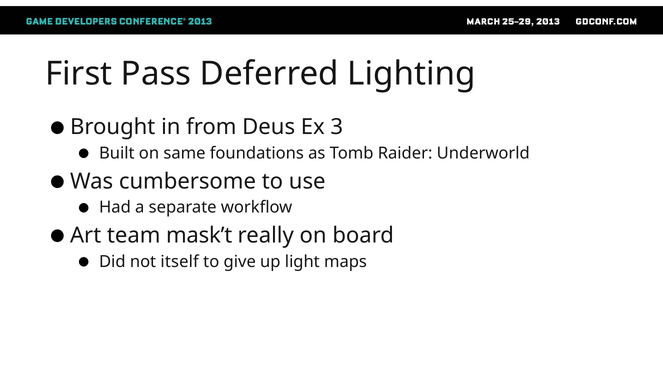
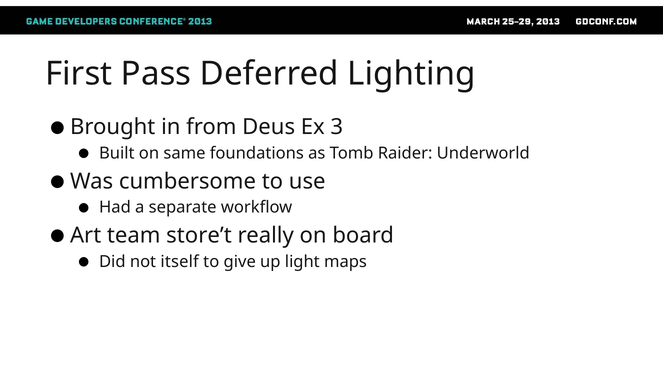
mask’t: mask’t -> store’t (199, 235)
